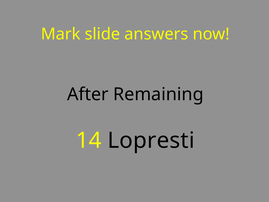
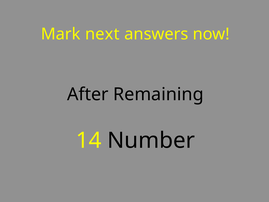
slide: slide -> next (102, 34)
Lopresti: Lopresti -> Number (151, 140)
